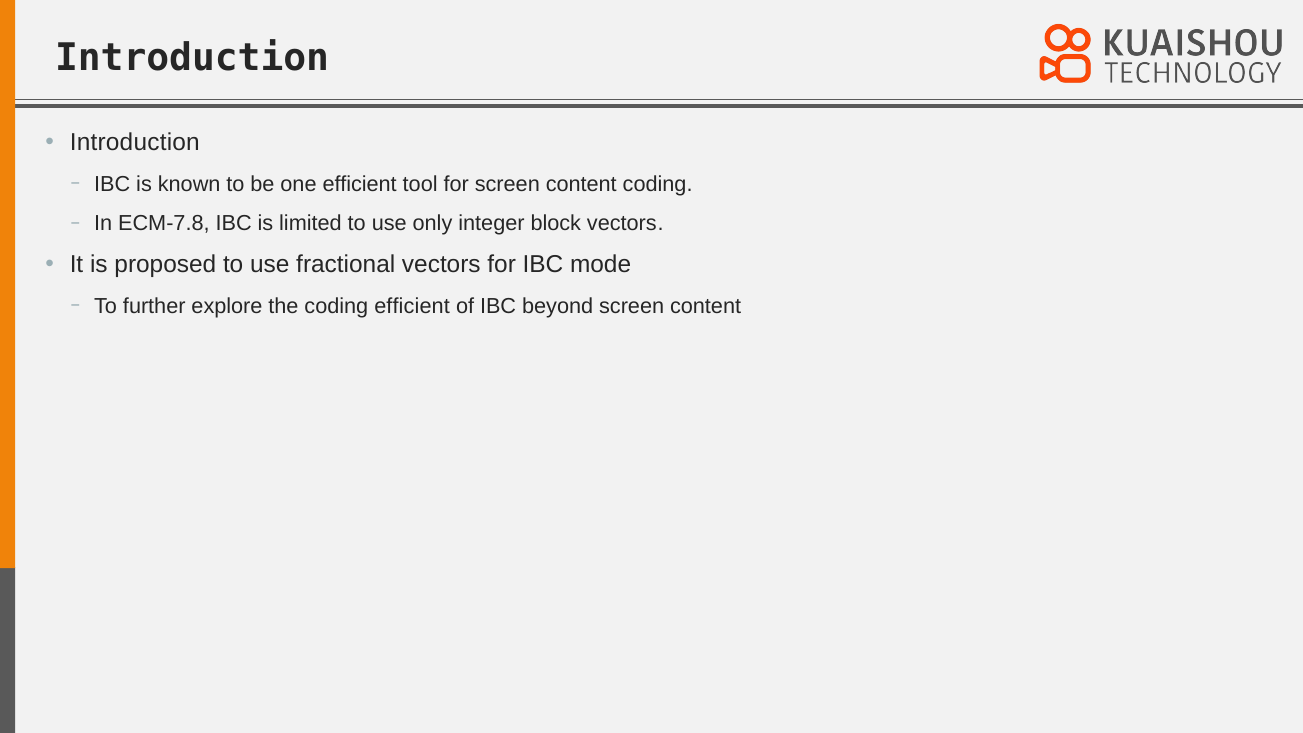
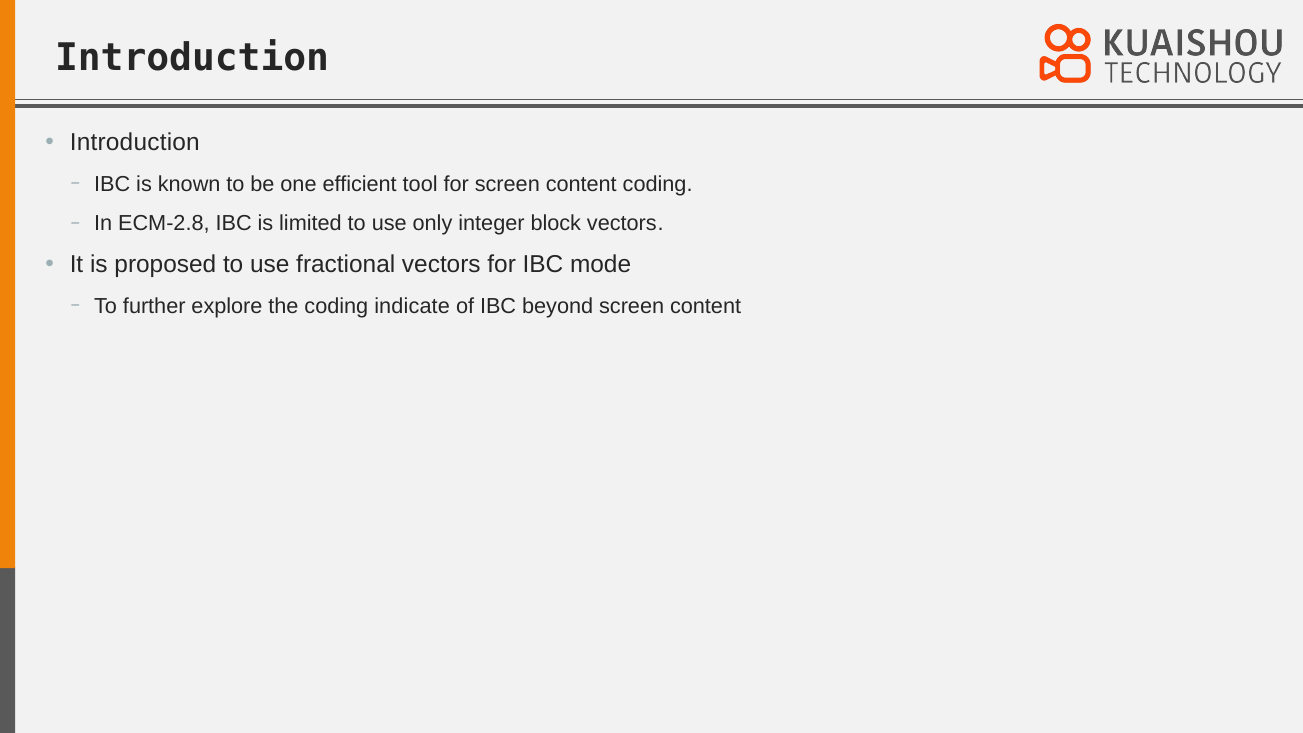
ECM-7.8: ECM-7.8 -> ECM-2.8 (164, 223)
coding efficient: efficient -> indicate (412, 306)
